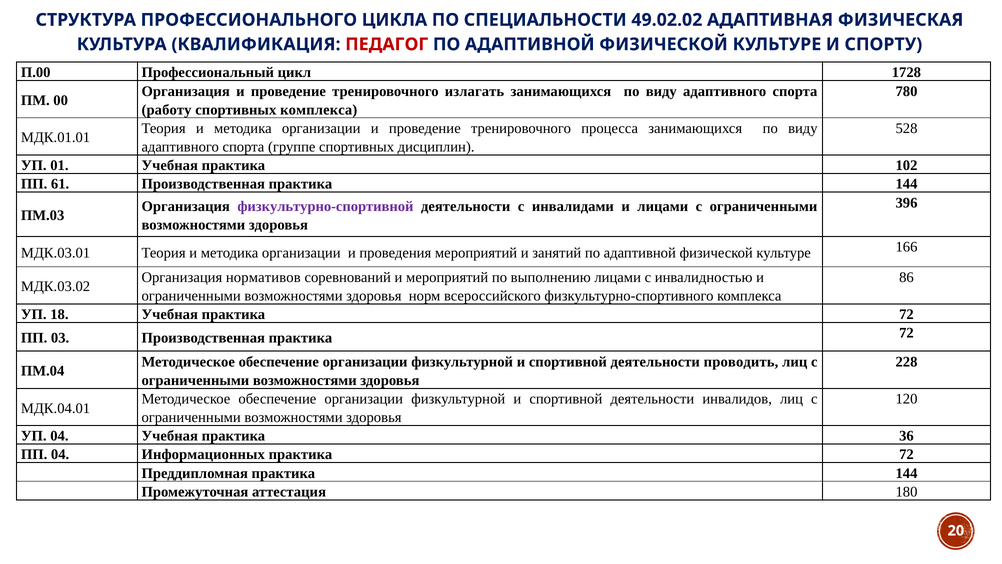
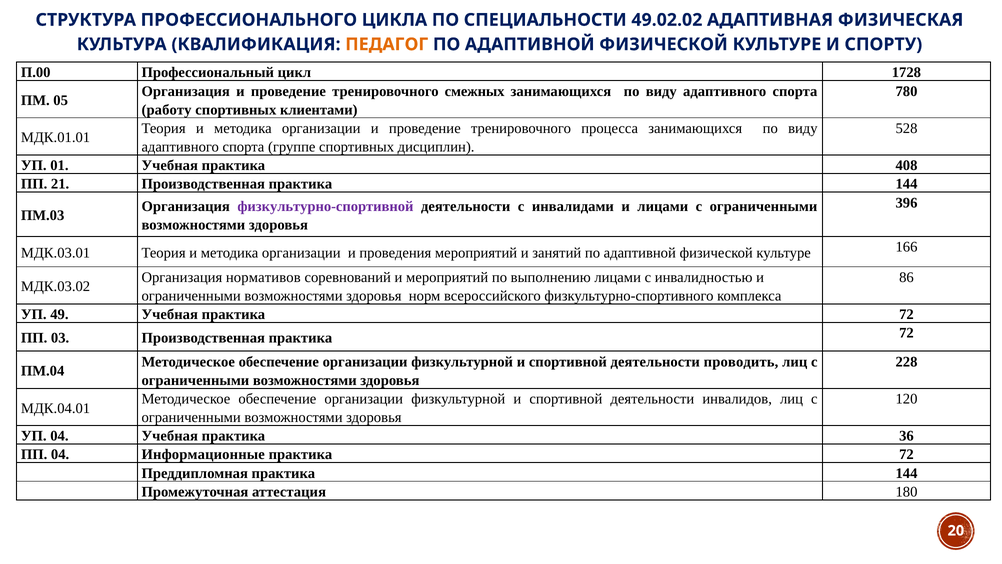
ПЕДАГОГ colour: red -> orange (387, 44)
излагать: излагать -> смежных (475, 91)
00: 00 -> 05 (61, 100)
спортивных комплекса: комплекса -> клиентами (319, 110)
102: 102 -> 408 (906, 165)
61: 61 -> 21 (60, 184)
18: 18 -> 49 (59, 314)
Информационных: Информационных -> Информационные (203, 454)
